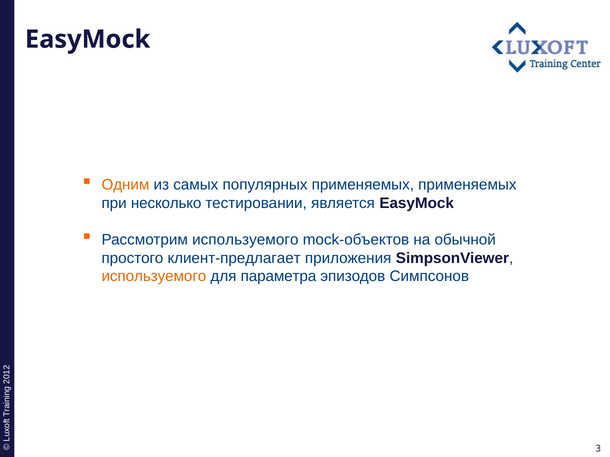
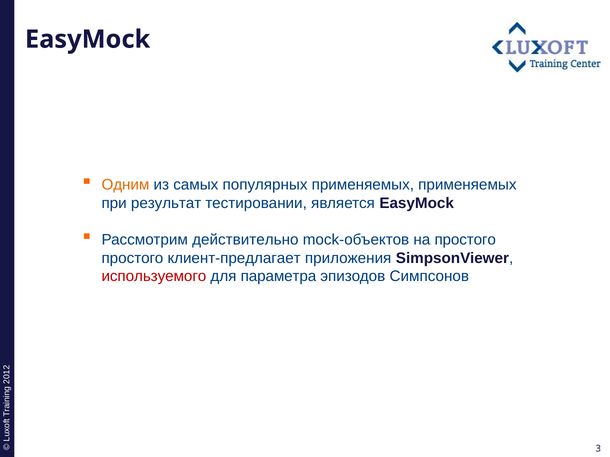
несколько: несколько -> результат (166, 203)
Рассмотрим используемого: используемого -> действительно (245, 240)
на обычной: обычной -> простого (465, 240)
используемого colour: orange -> red (154, 277)
